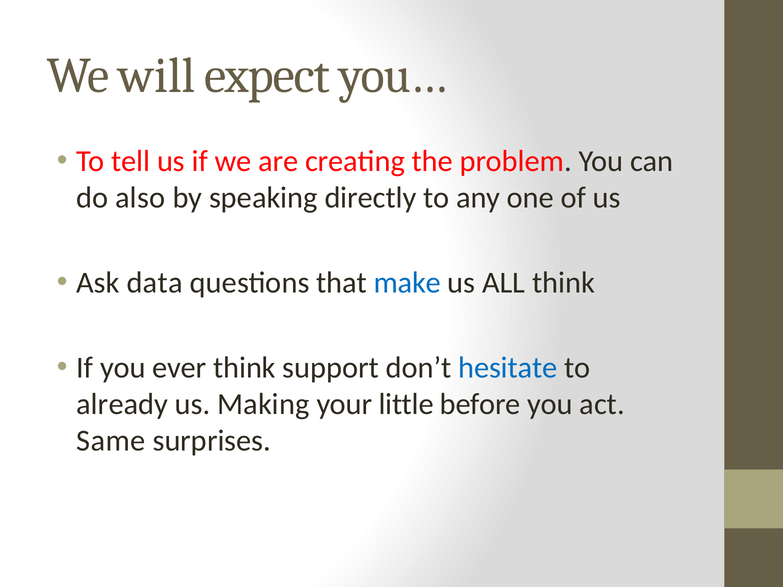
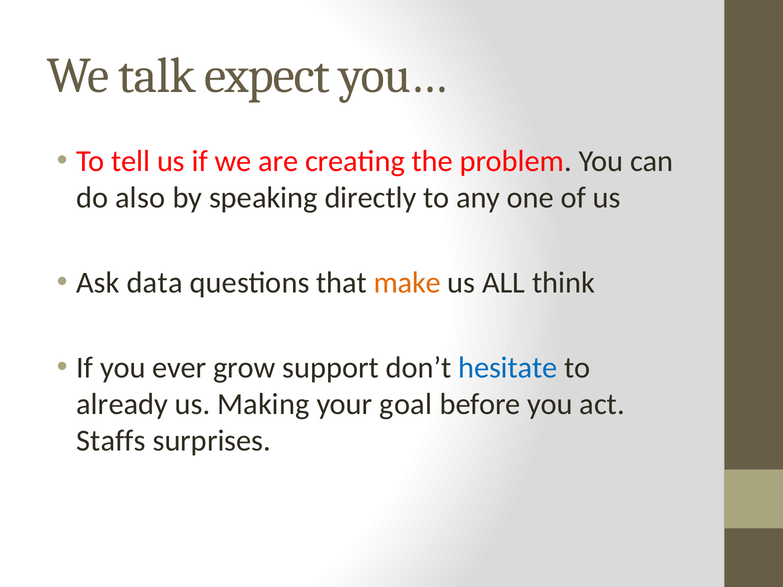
will: will -> talk (157, 76)
make colour: blue -> orange (407, 283)
ever think: think -> grow (244, 368)
little: little -> goal (406, 405)
Same: Same -> Staffs (111, 441)
